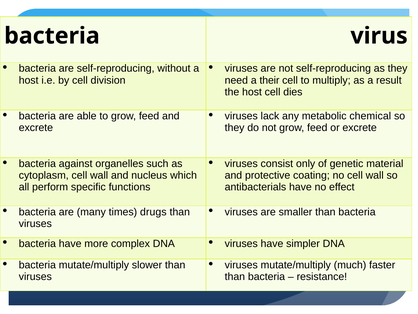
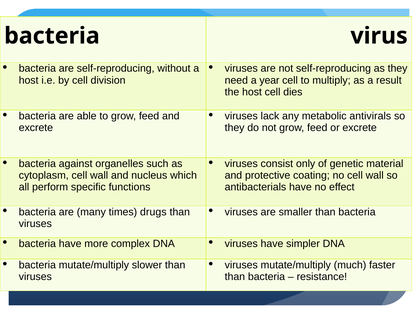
their: their -> year (269, 80)
chemical: chemical -> antivirals (370, 116)
